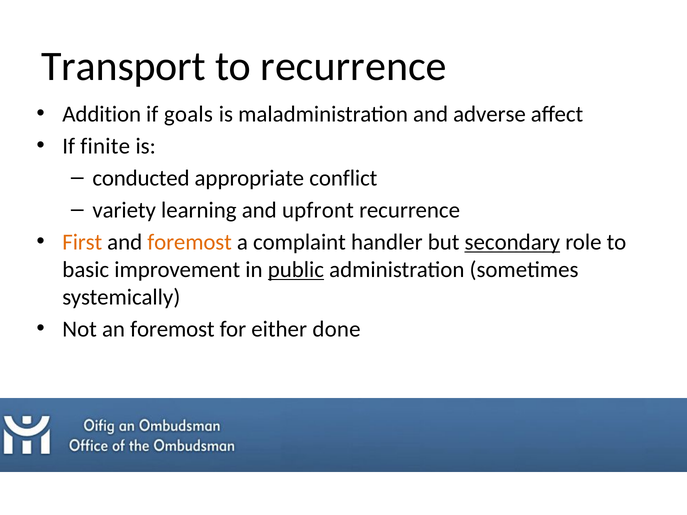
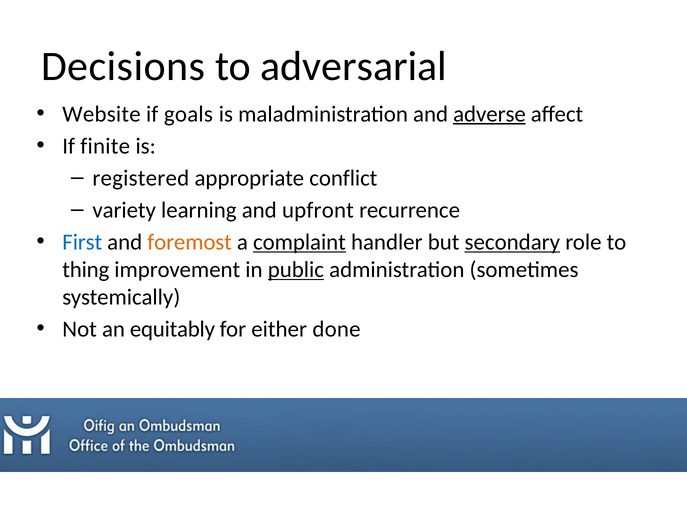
Transport: Transport -> Decisions (123, 67)
to recurrence: recurrence -> adversarial (354, 67)
Addition: Addition -> Website (102, 114)
adverse underline: none -> present (490, 114)
conducted: conducted -> registered (141, 178)
First colour: orange -> blue (82, 242)
complaint underline: none -> present (299, 242)
basic: basic -> thing (86, 270)
an foremost: foremost -> equitably (172, 329)
